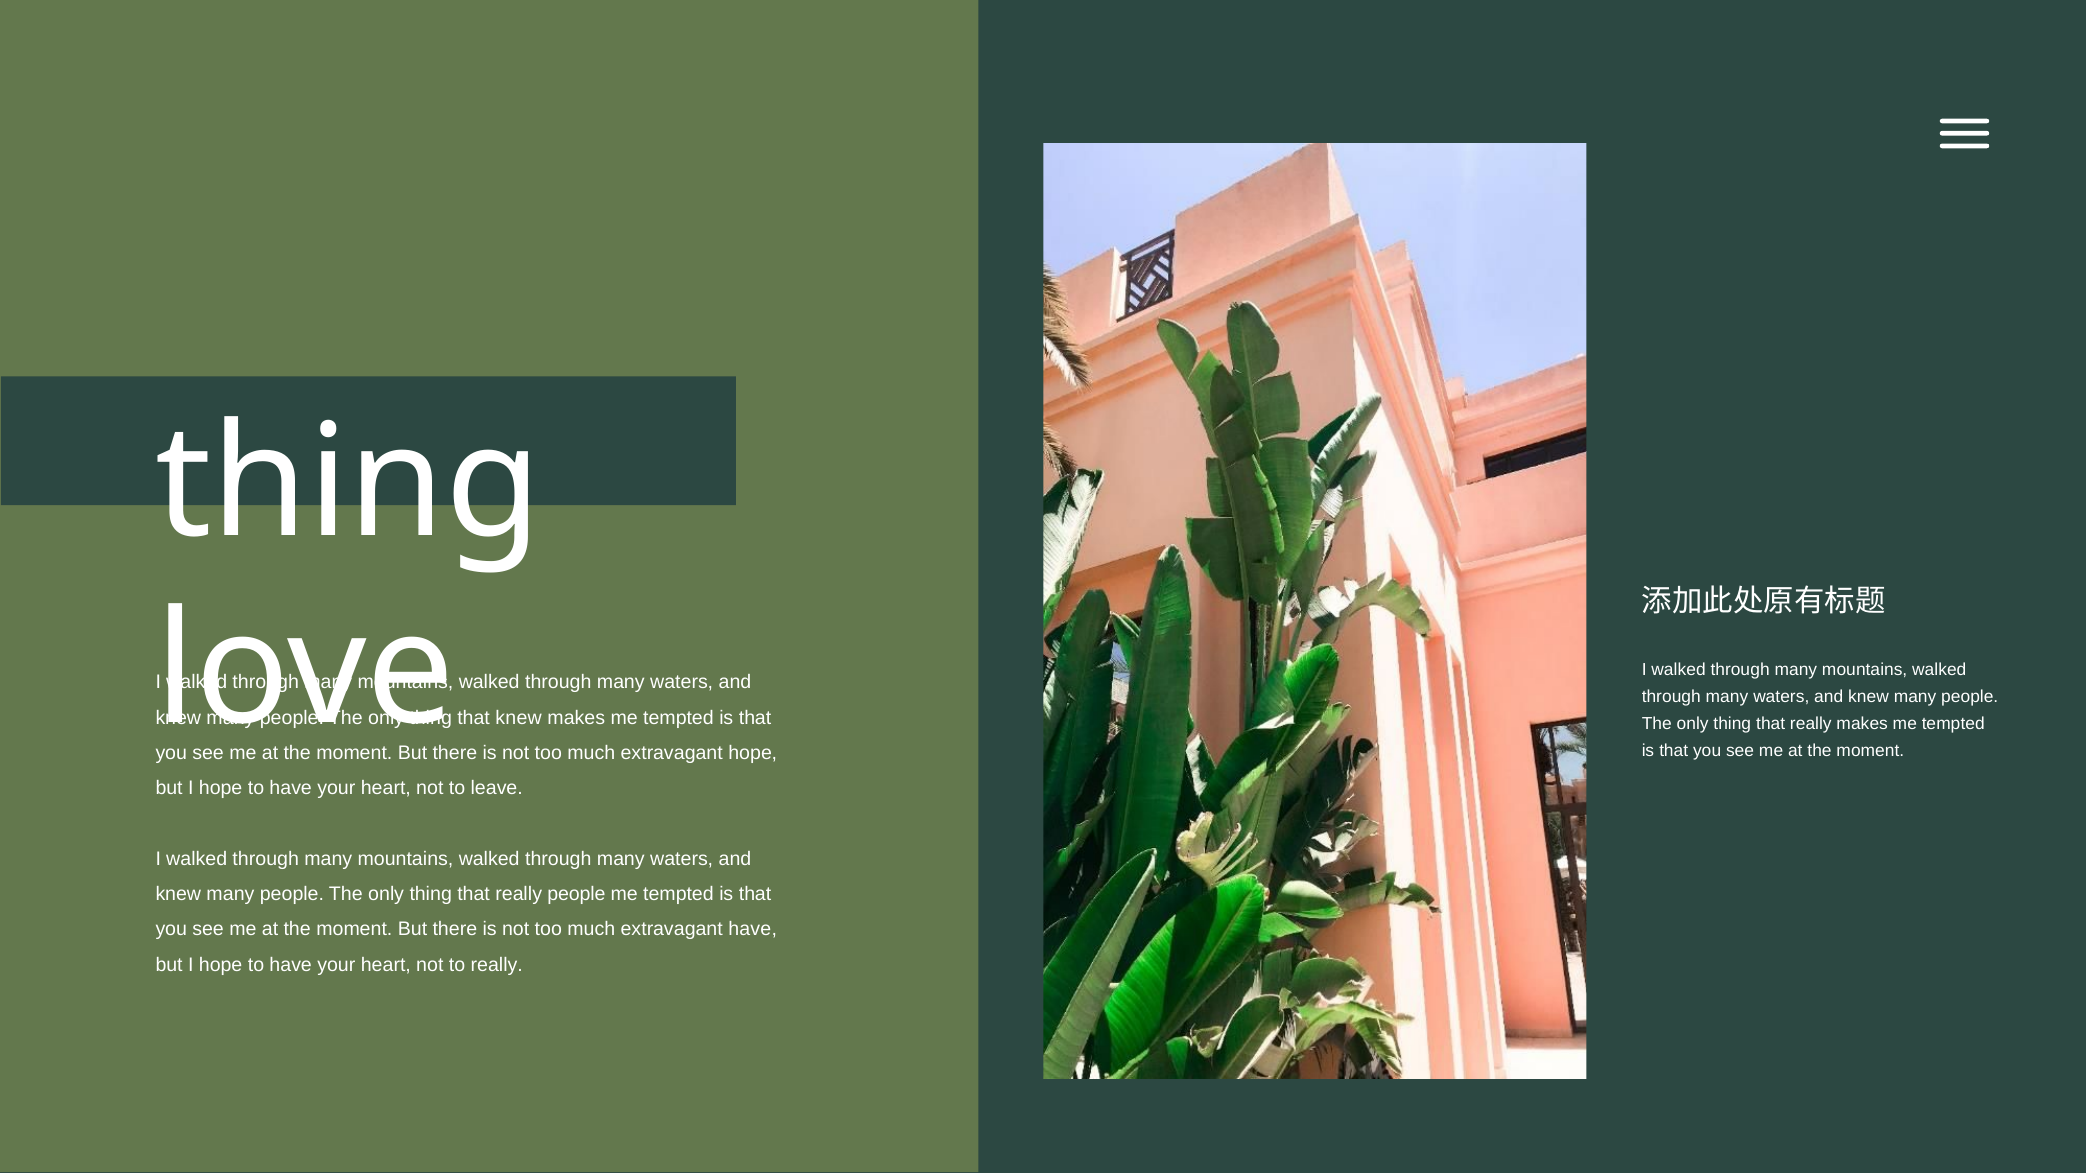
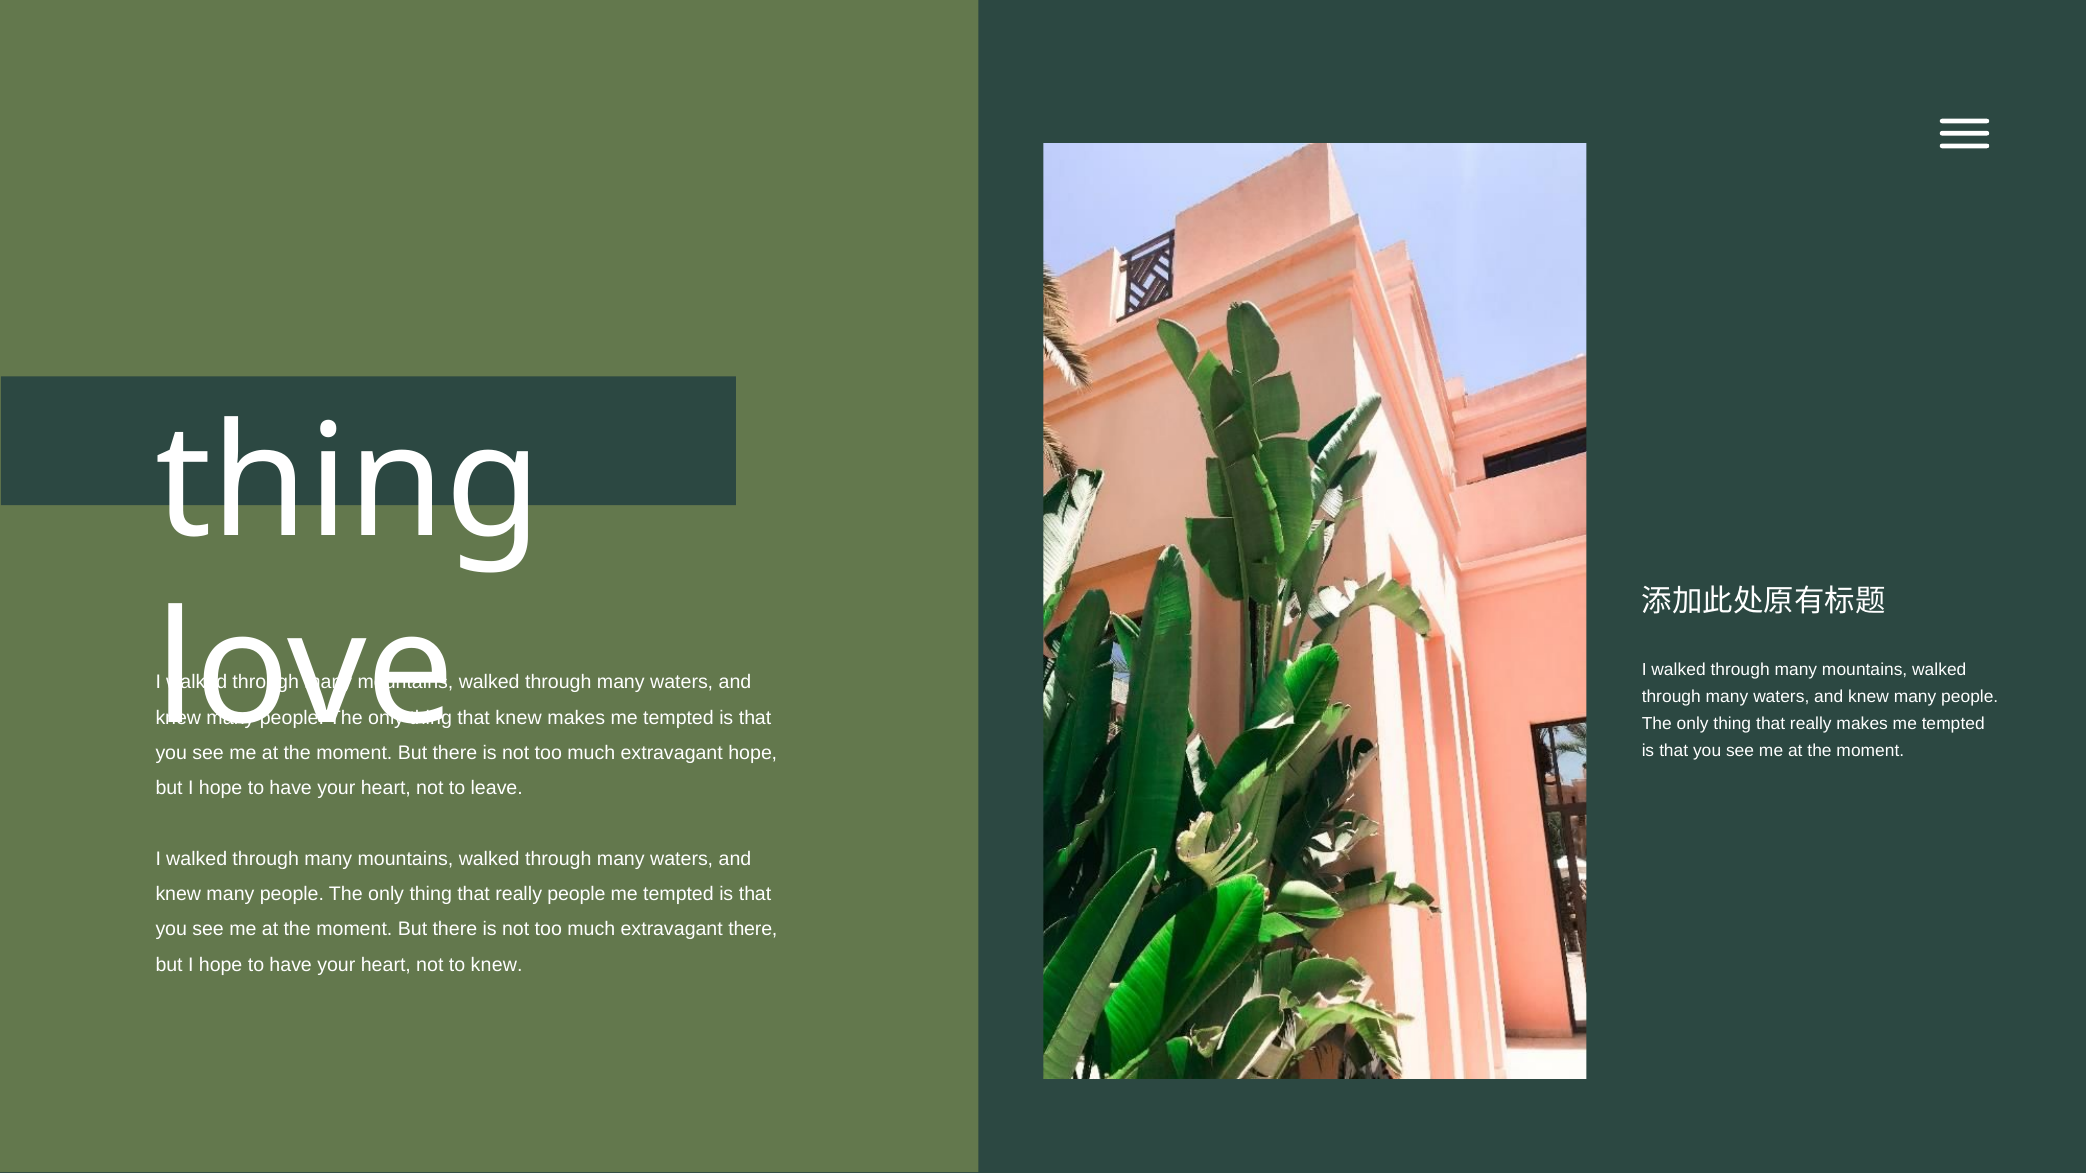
extravagant have: have -> there (753, 930)
to really: really -> knew (497, 965)
